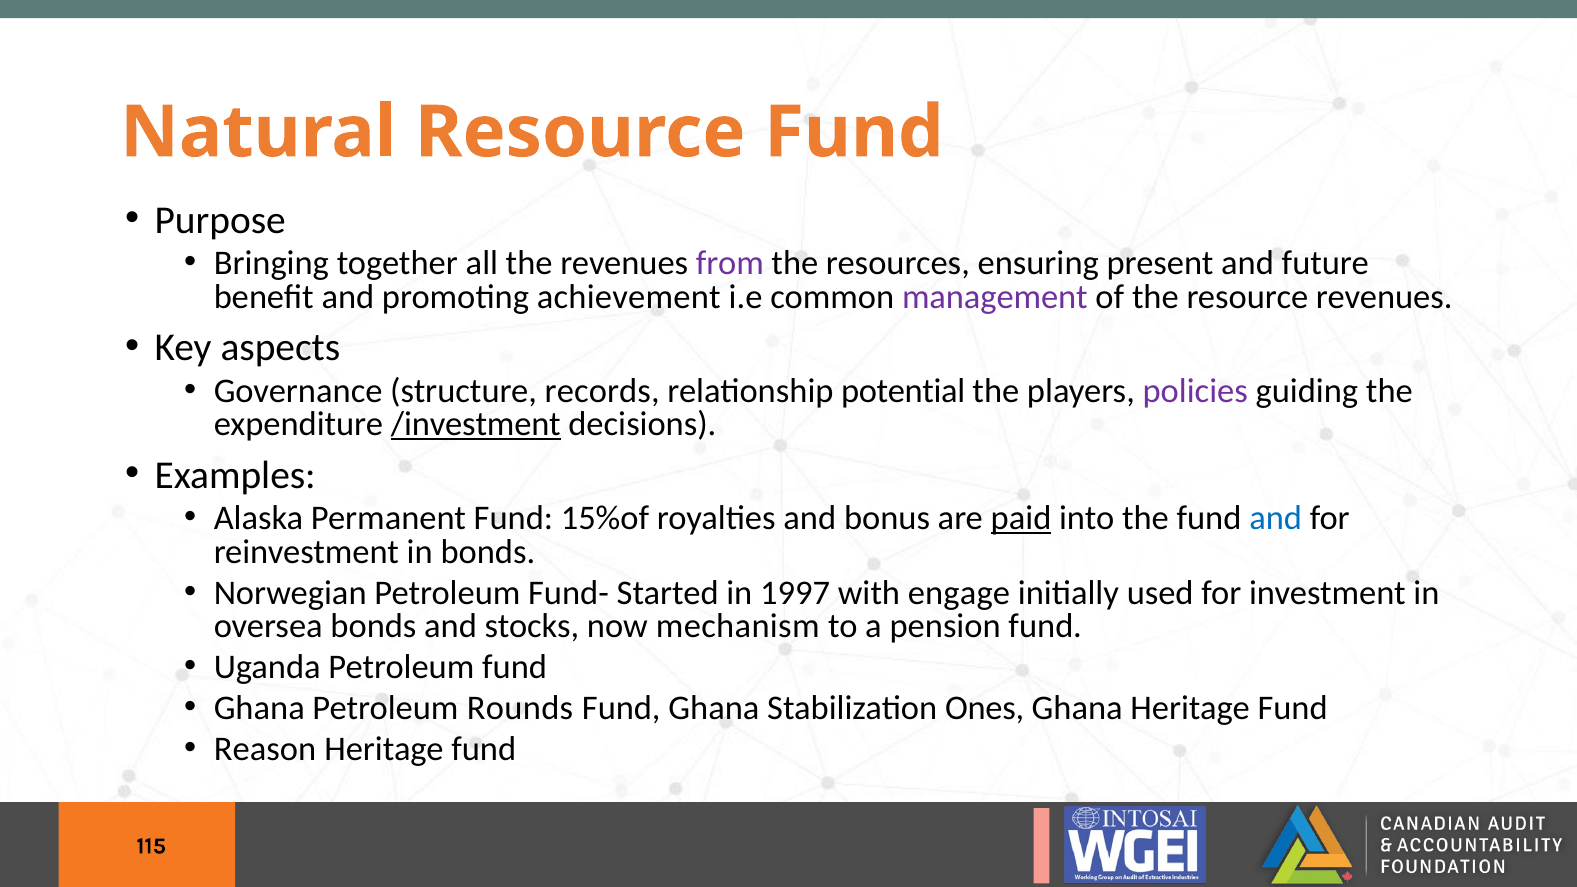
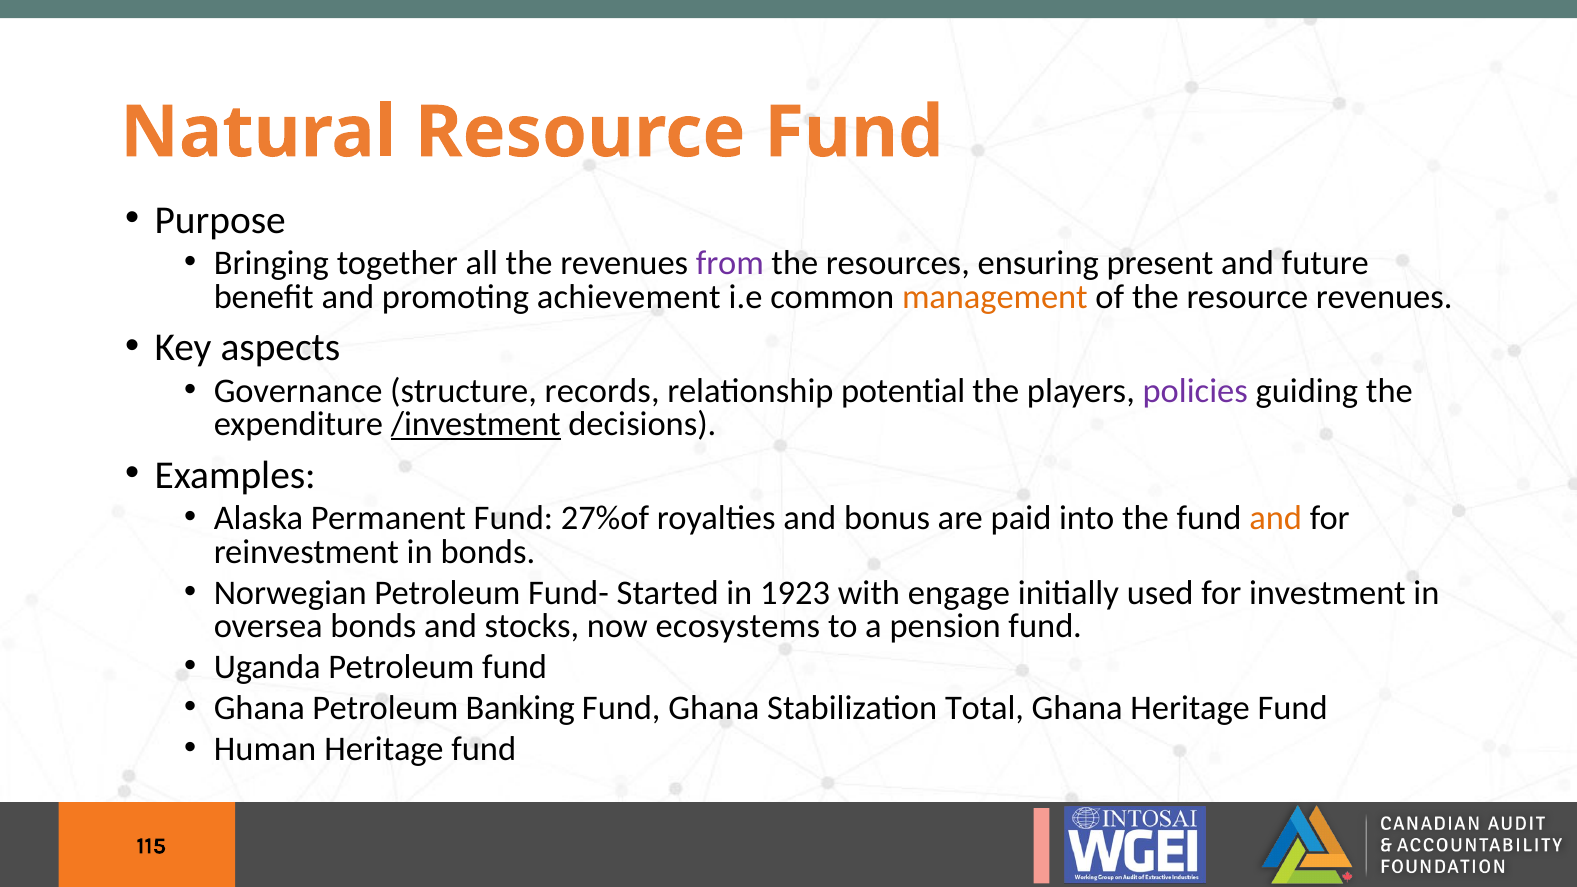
management colour: purple -> orange (995, 297)
15%of: 15%of -> 27%of (605, 519)
paid underline: present -> none (1021, 519)
and colour: blue -> orange (1276, 519)
1997: 1997 -> 1923 (795, 593)
mechanism: mechanism -> ecosystems (738, 626)
Rounds: Rounds -> Banking (520, 708)
Ones: Ones -> Total (985, 708)
Reason: Reason -> Human (265, 749)
